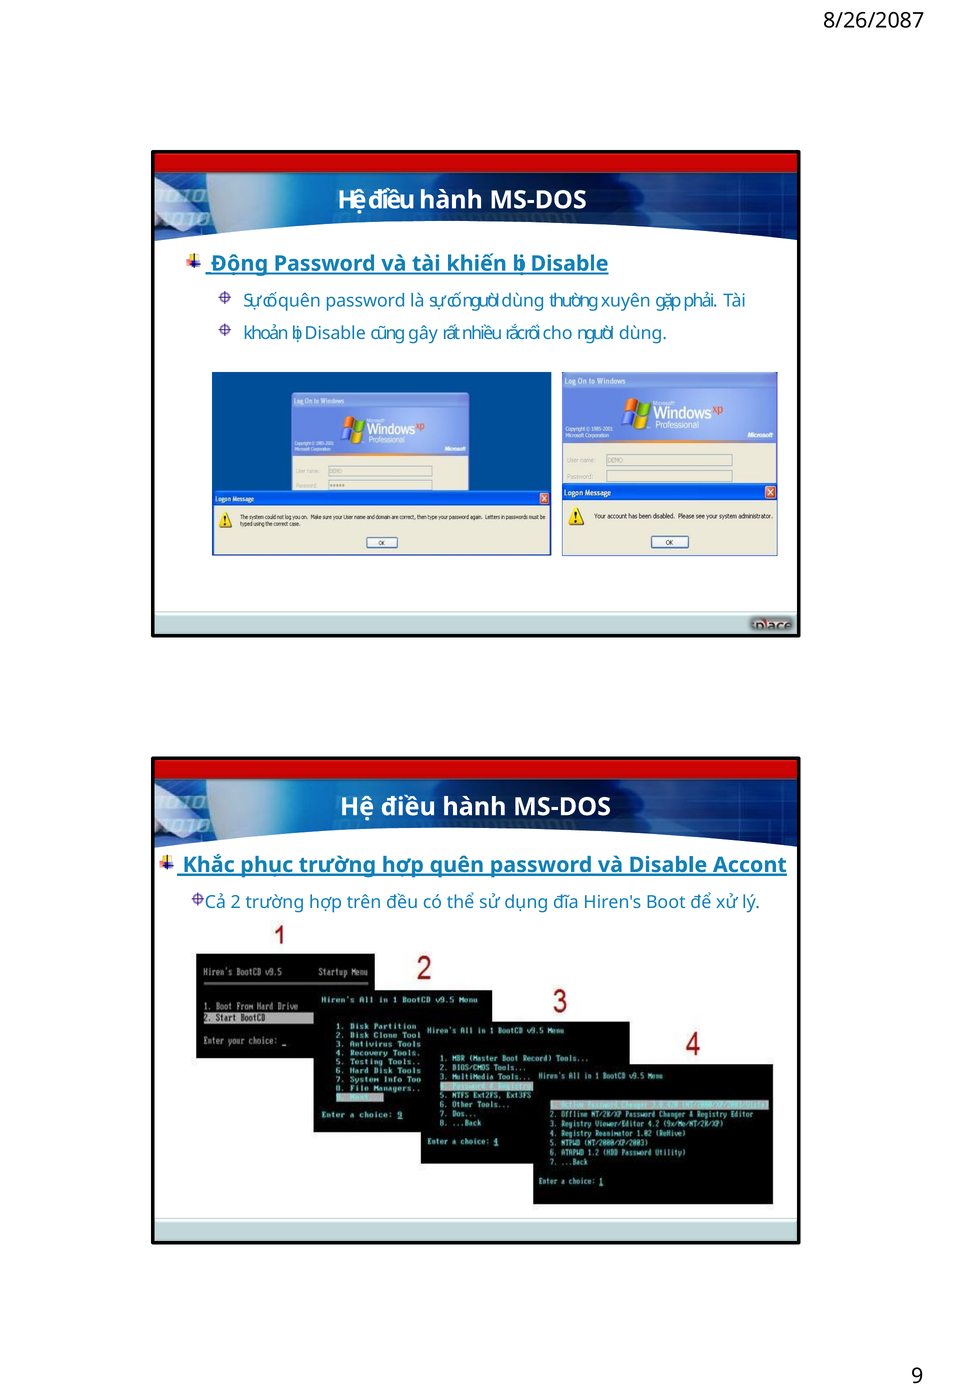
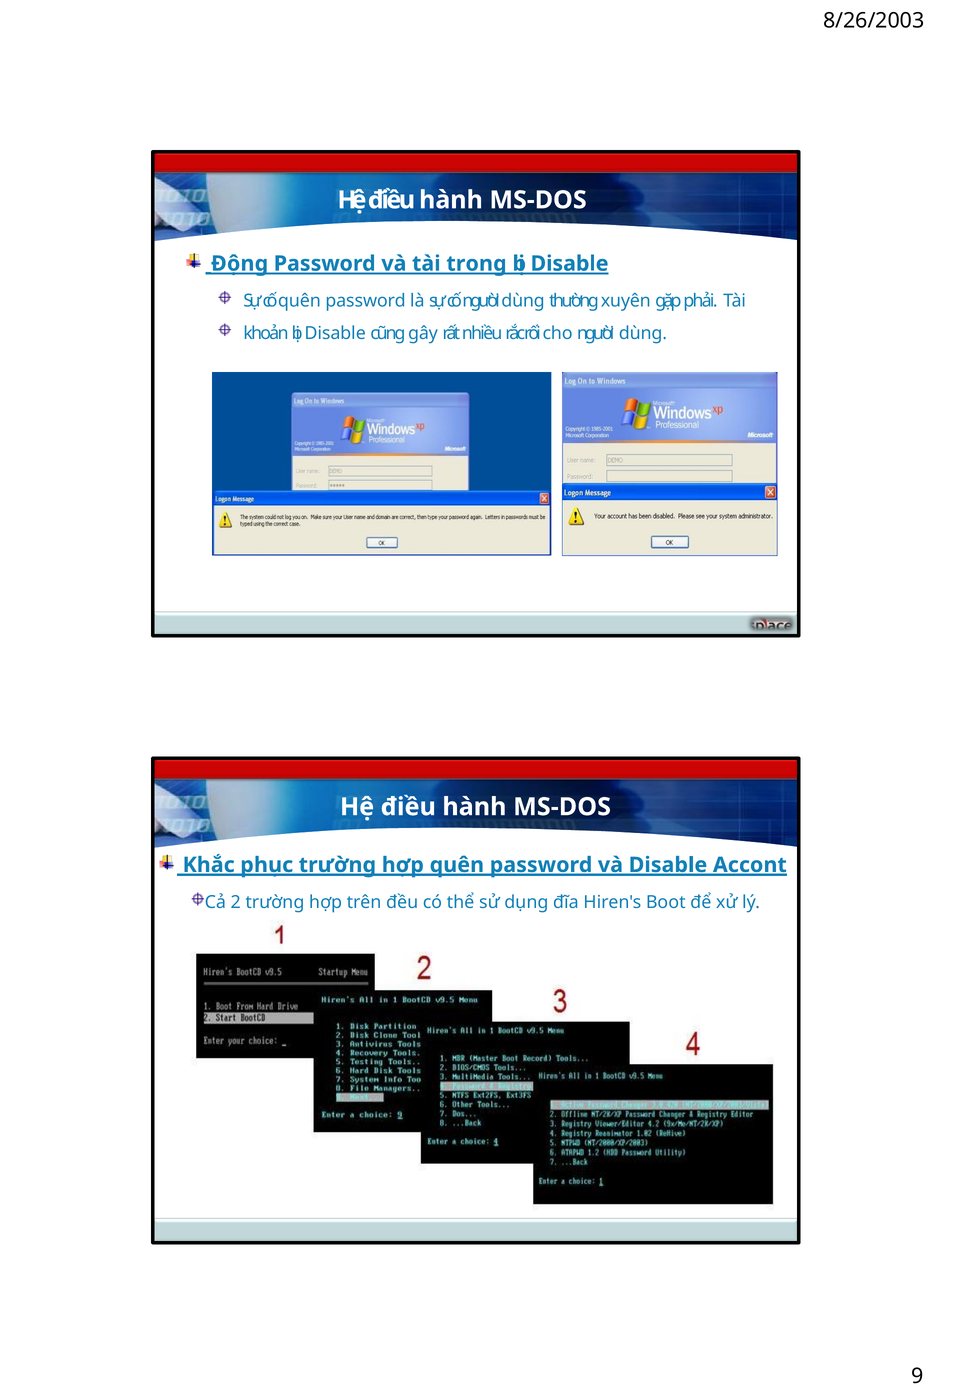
8/26/2087: 8/26/2087 -> 8/26/2003 (874, 21)
khiến: khiến -> trong (477, 264)
